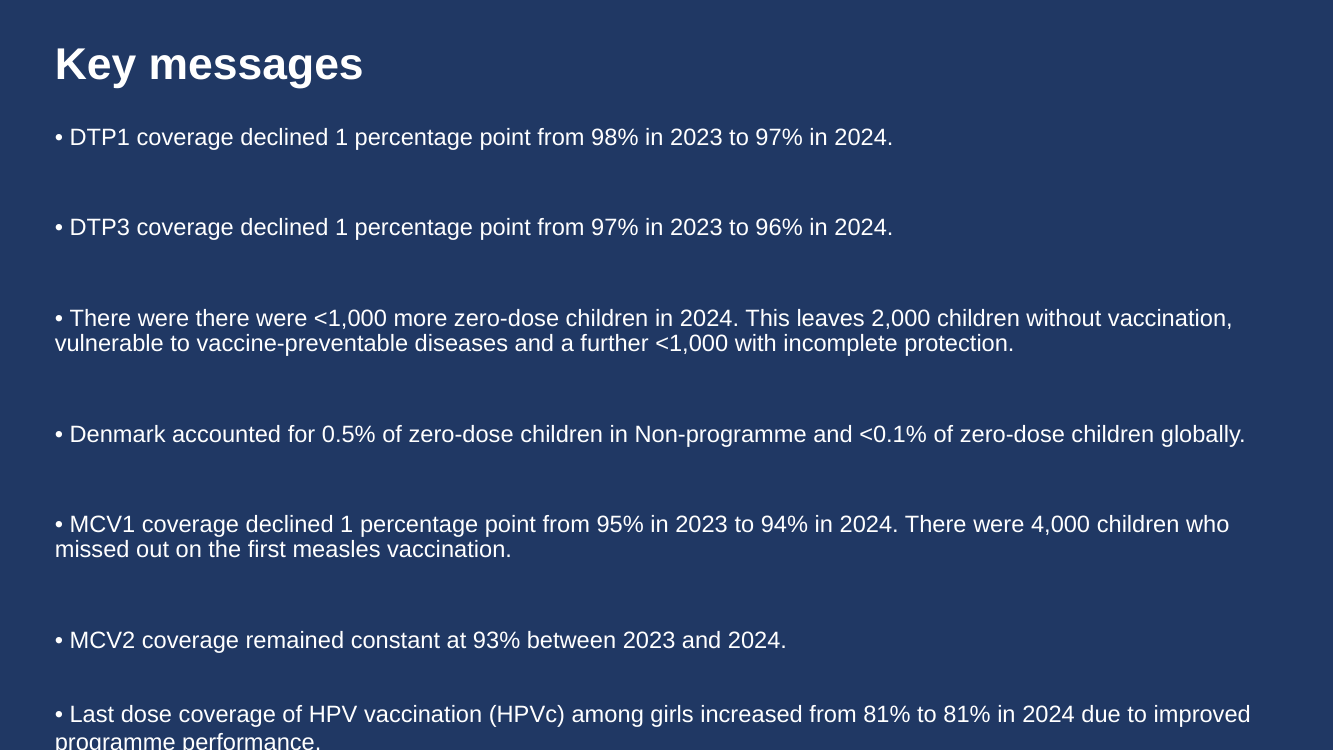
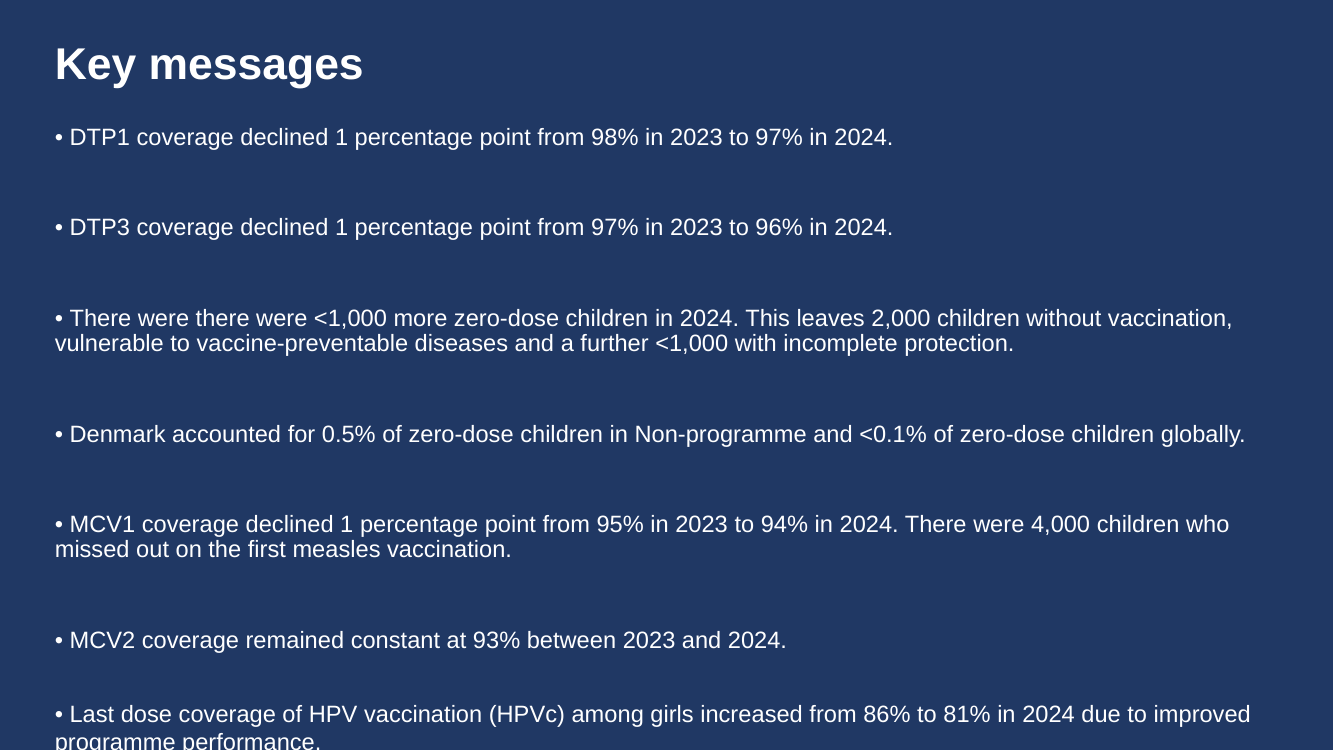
from 81%: 81% -> 86% (887, 714)
